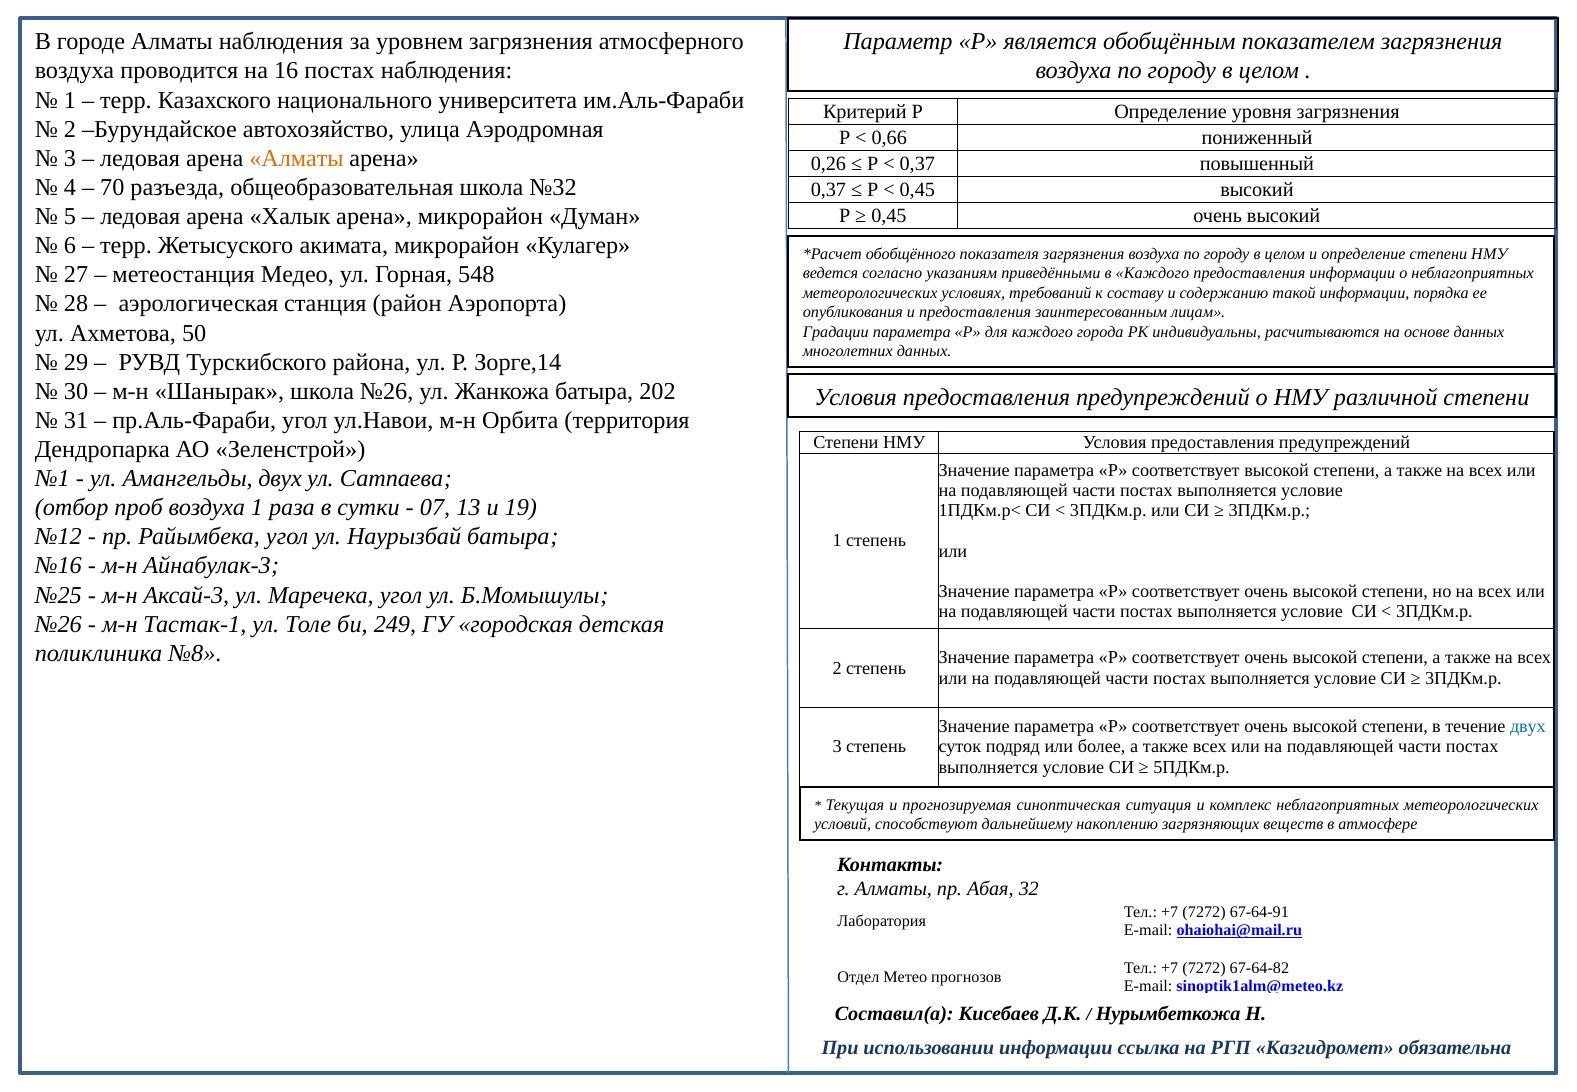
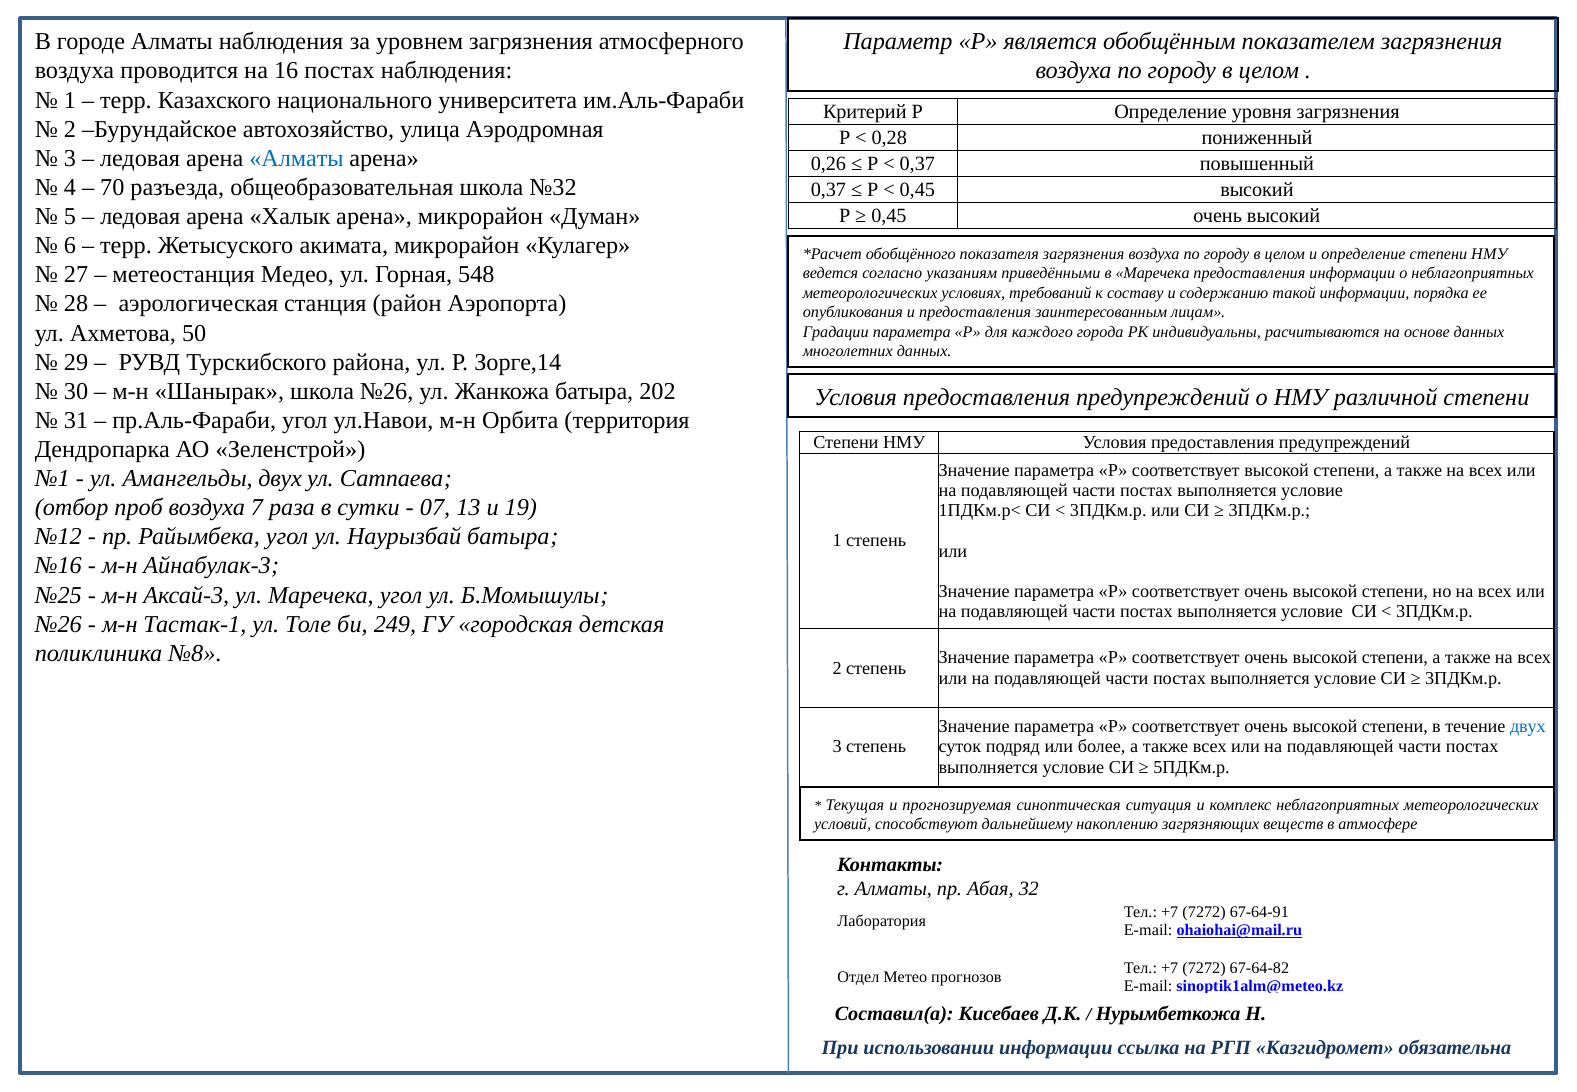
0,66: 0,66 -> 0,28 (889, 138)
Алматы colour: orange -> blue (296, 158)
в Каждого: Каждого -> Маречека (1153, 274)
воздуха 1: 1 -> 7 (257, 508)
